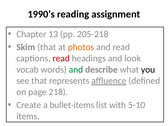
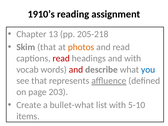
1990’s: 1990’s -> 1910’s (41, 14)
and look: look -> with (133, 58)
and colour: green -> red (76, 70)
you colour: black -> blue (148, 70)
218: 218 -> 203 (58, 92)
bullet-items: bullet-items -> bullet-what (72, 105)
